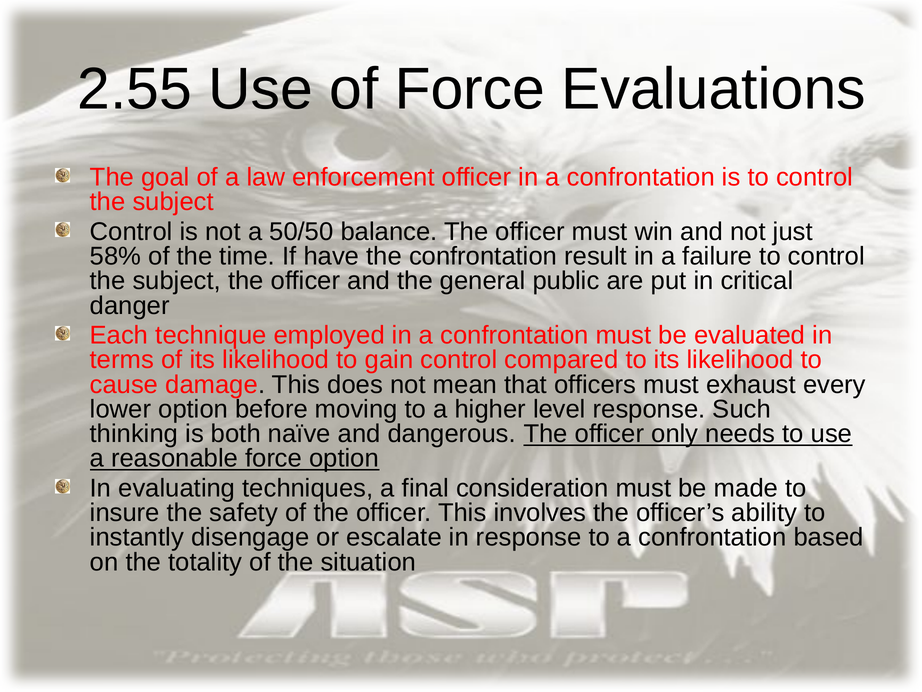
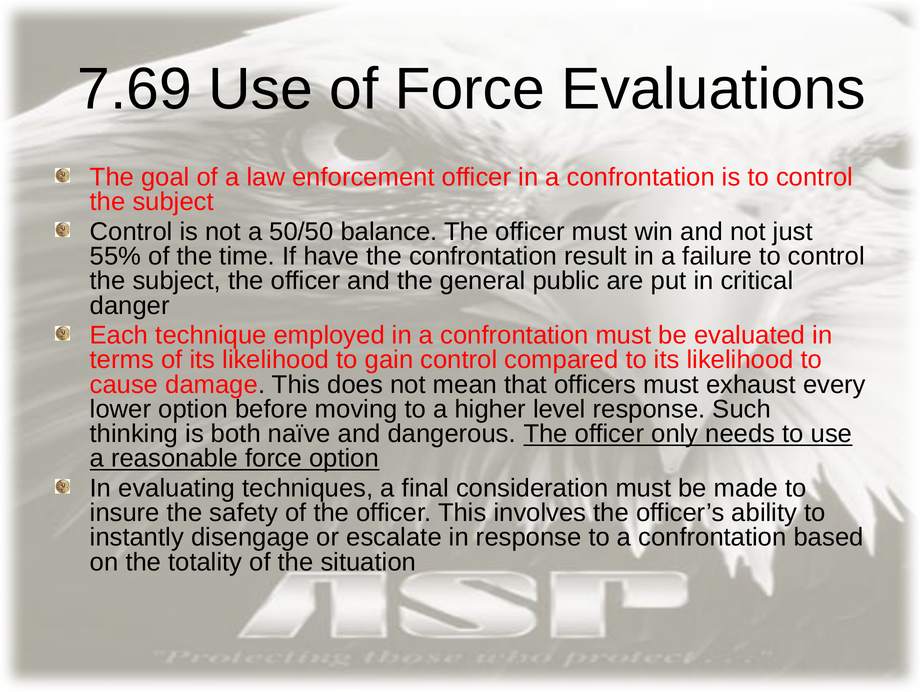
2.55: 2.55 -> 7.69 (135, 89)
58%: 58% -> 55% (116, 256)
